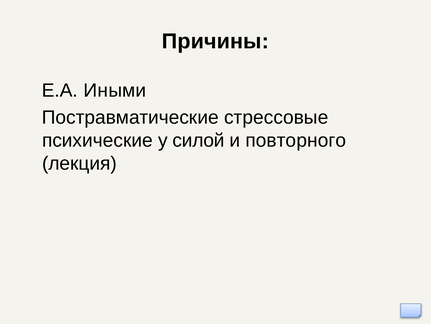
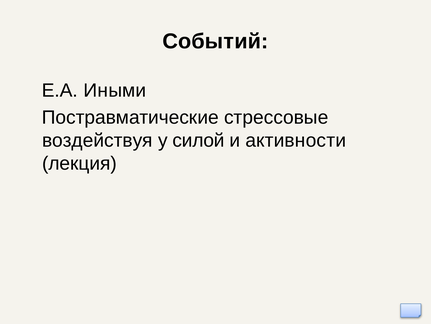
Причины: Причины -> Событий (215, 41)
психические: психические -> воздействуя (97, 140)
повторного: повторного -> активности (296, 140)
